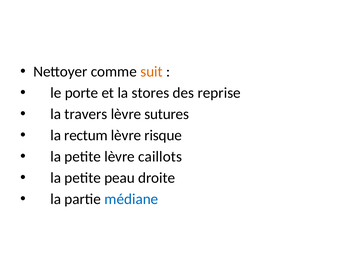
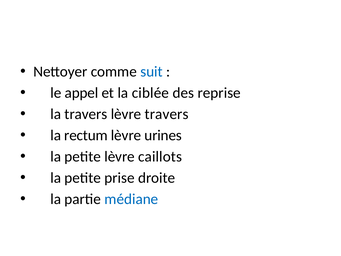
suit colour: orange -> blue (152, 72)
porte: porte -> appel (82, 93)
stores: stores -> ciblée (150, 93)
lèvre sutures: sutures -> travers (167, 114)
risque: risque -> urines (163, 135)
peau: peau -> prise (119, 178)
